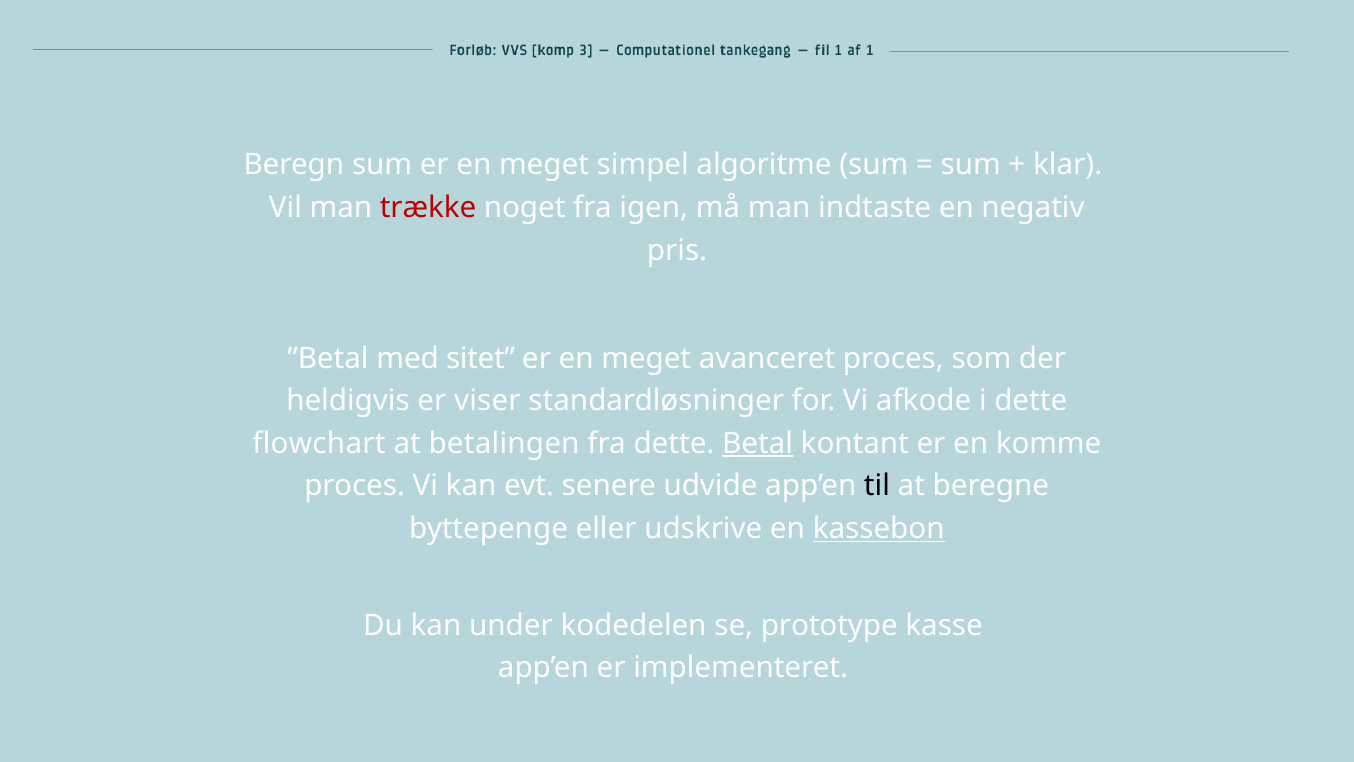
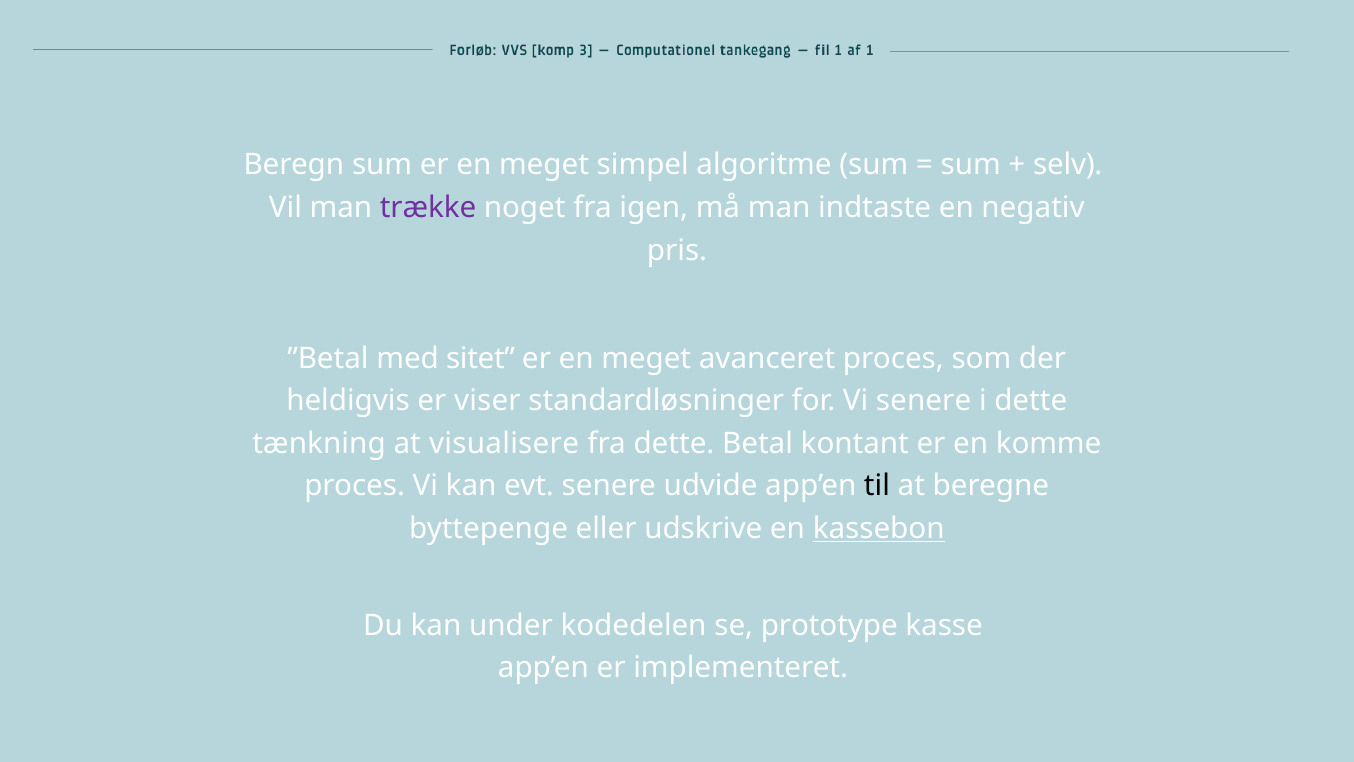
klar: klar -> selv (1068, 165)
trække colour: red -> purple (428, 208)
Vi afkode: afkode -> senere (924, 401)
flowchart: flowchart -> tænkning (319, 443)
betalingen: betalingen -> visualisere (504, 443)
Betal underline: present -> none (758, 443)
